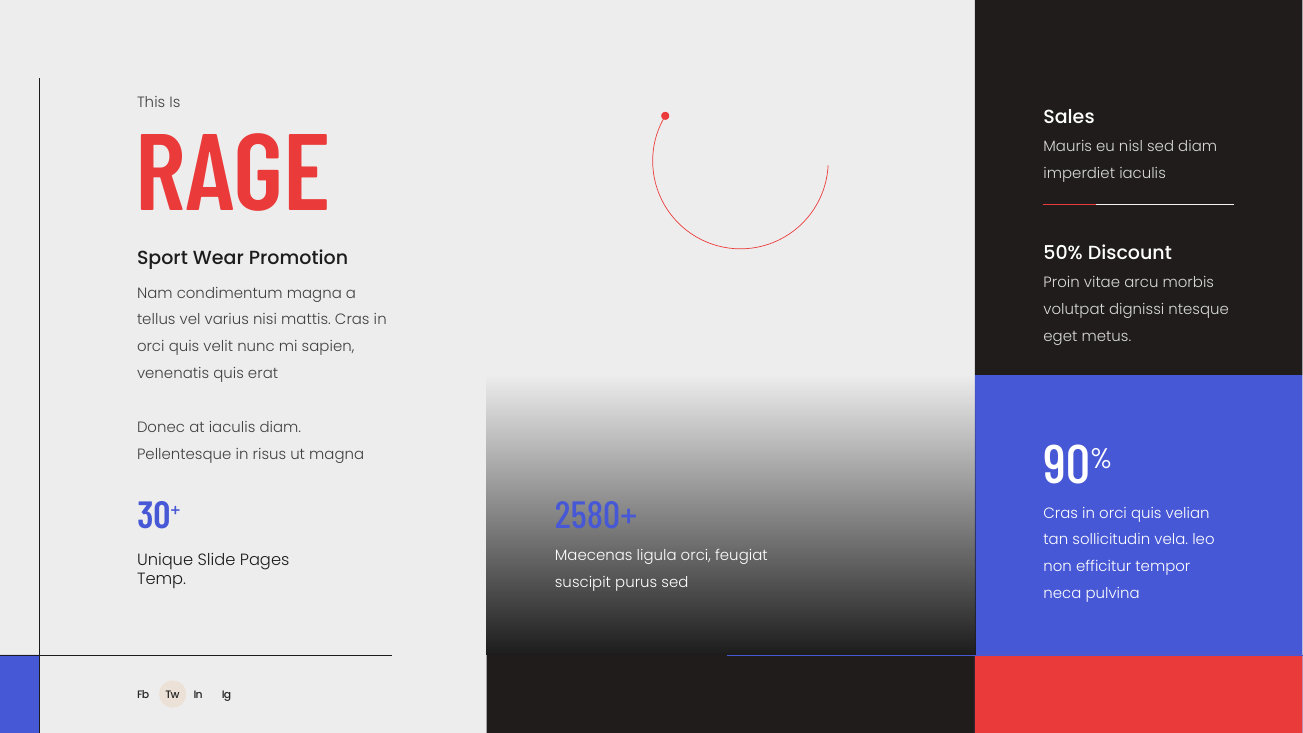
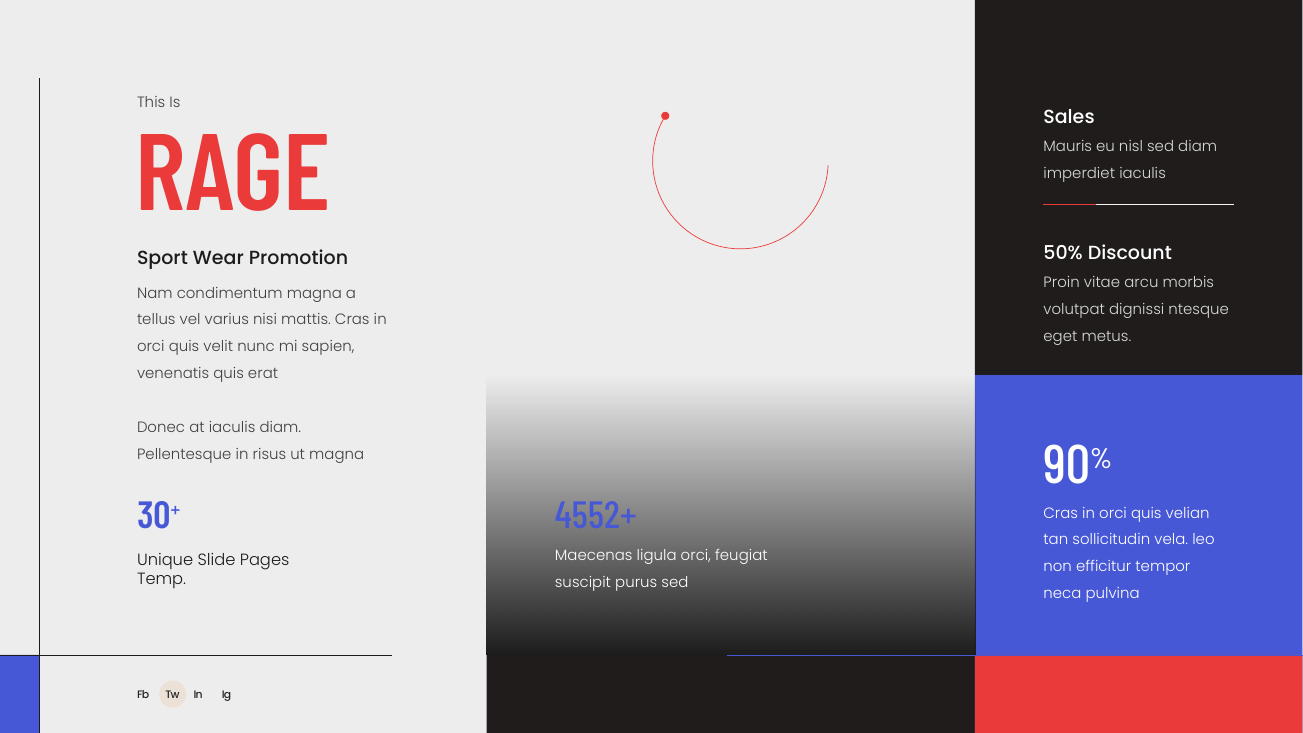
2580+: 2580+ -> 4552+ (596, 516)
